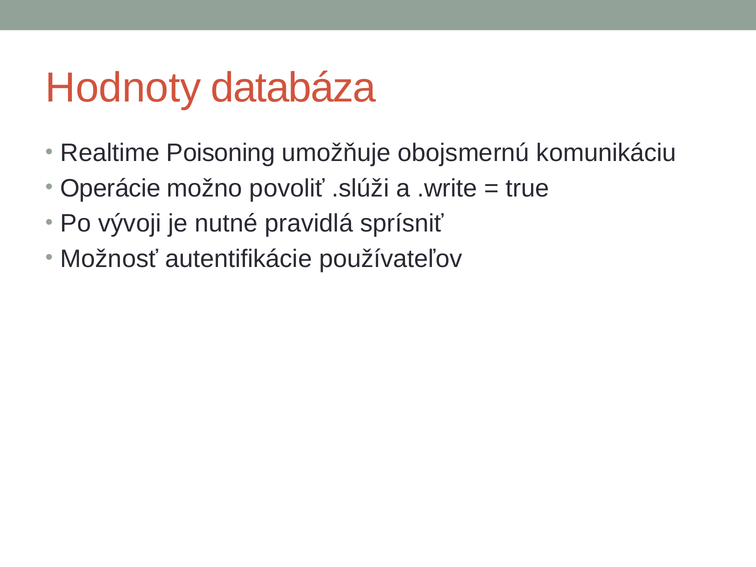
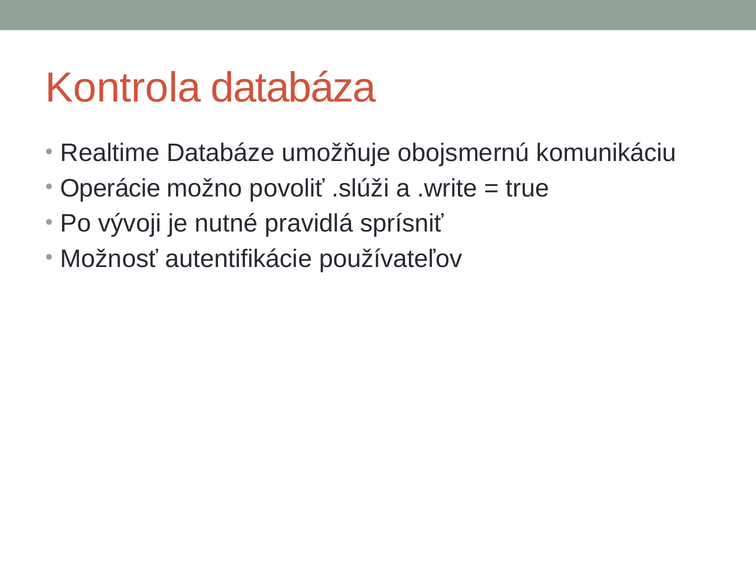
Hodnoty: Hodnoty -> Kontrola (123, 88)
Poisoning: Poisoning -> Databáze (221, 153)
